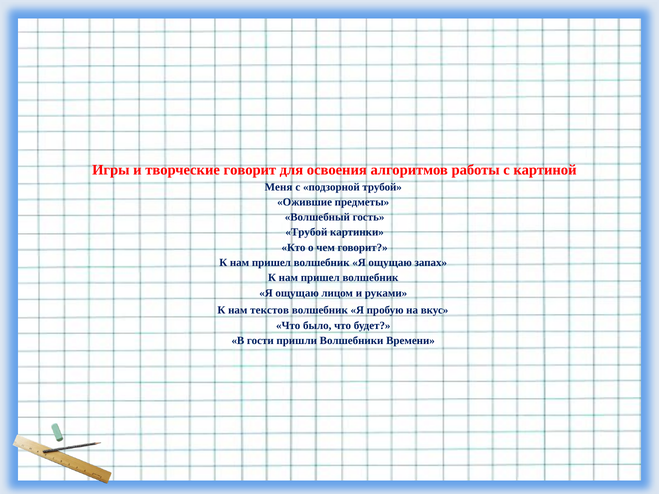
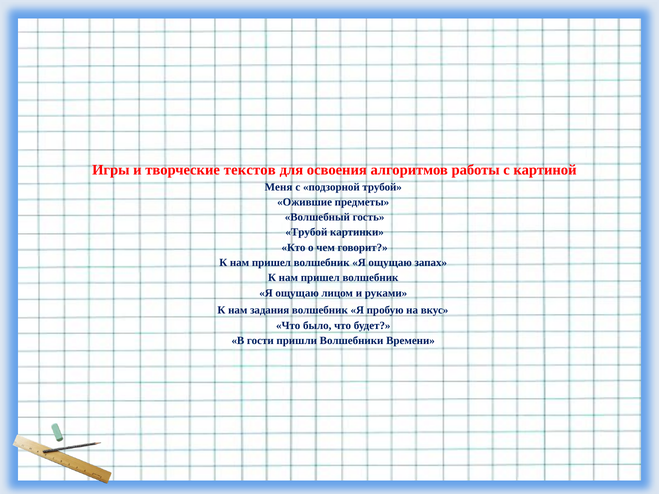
творческие говорит: говорит -> текстов (250, 170)
текстов: текстов -> задания (270, 310)
